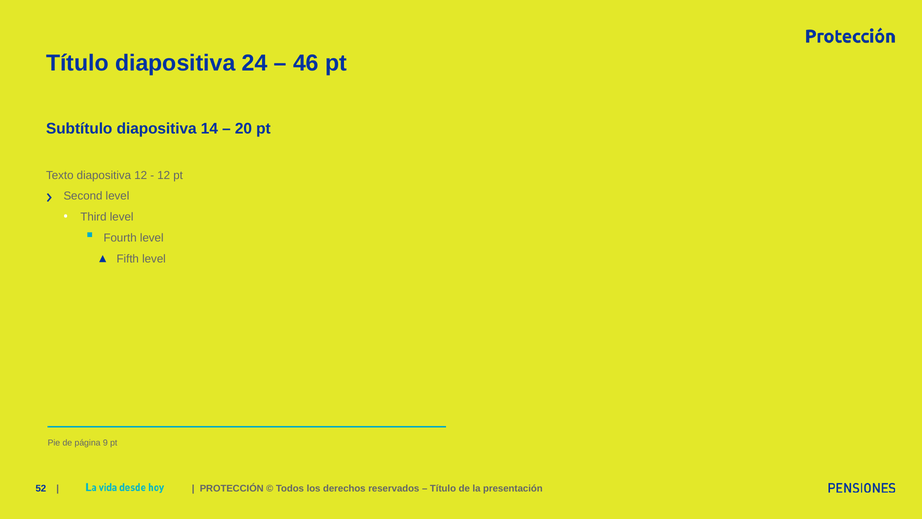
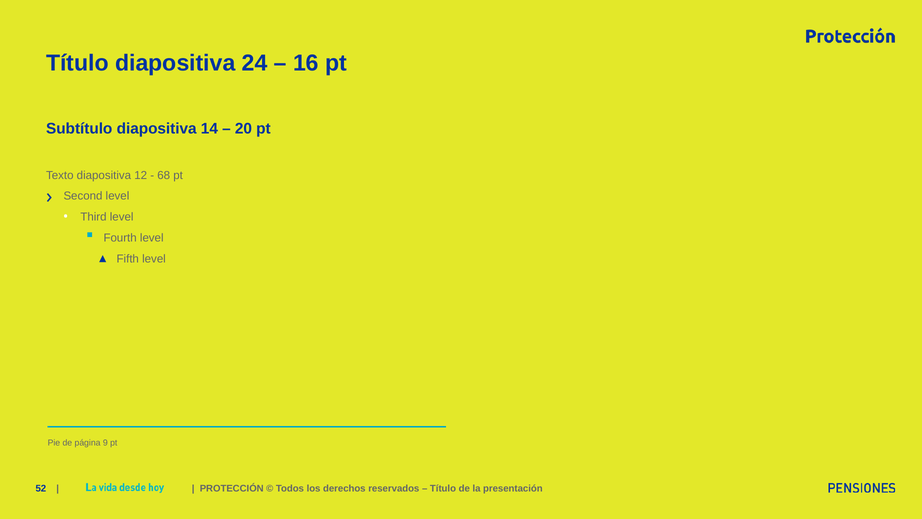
46: 46 -> 16 (306, 63)
12: 12 -> 68 (164, 175)
